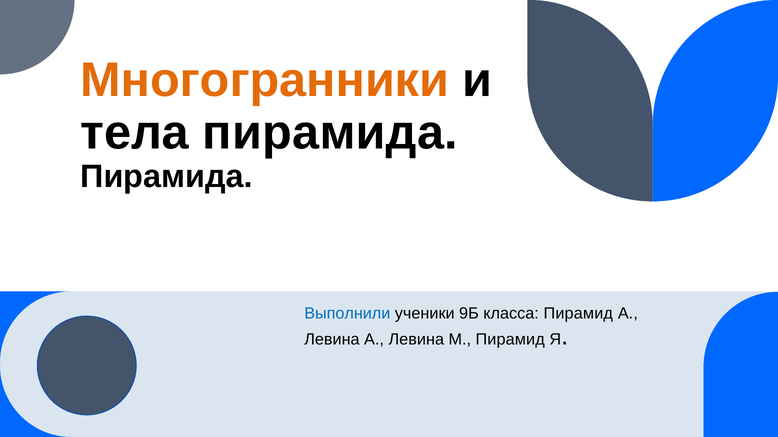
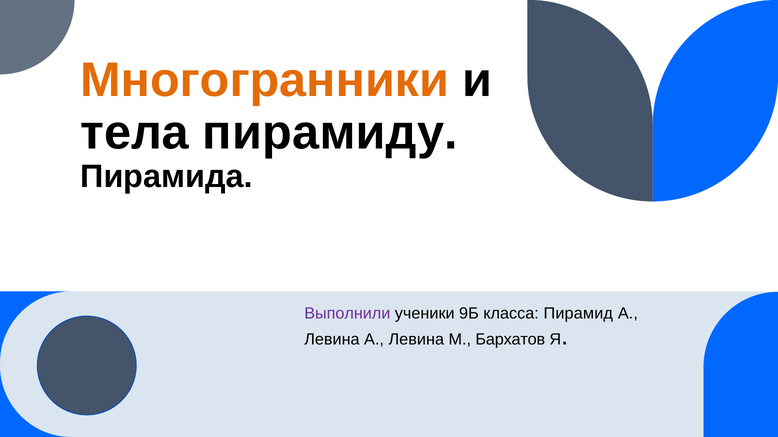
тела пирамида: пирамида -> пирамиду (330, 133)
Выполнили colour: blue -> purple (347, 314)
М Пирамид: Пирамид -> Бархатов (510, 340)
